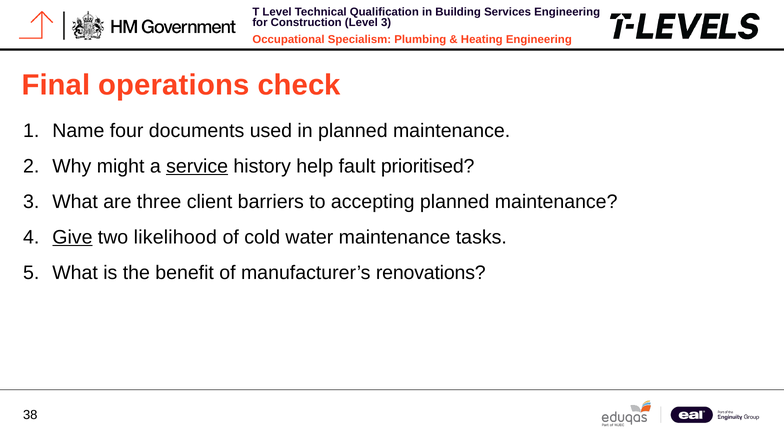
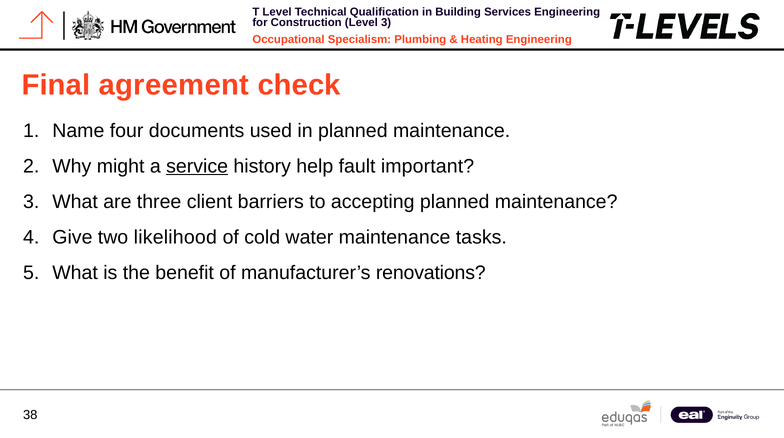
operations: operations -> agreement (174, 85)
prioritised: prioritised -> important (428, 166)
Give underline: present -> none (72, 237)
